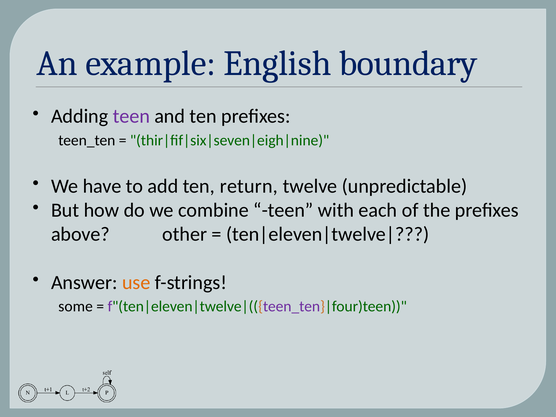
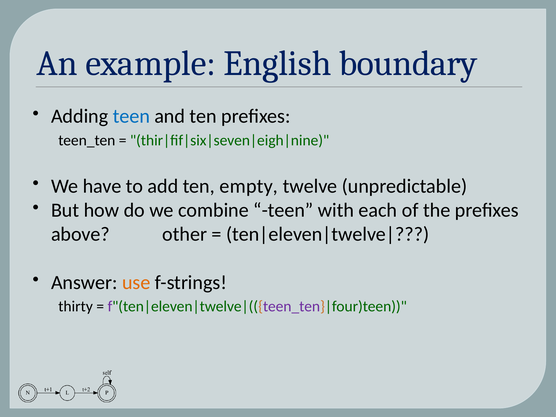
teen colour: purple -> blue (131, 116)
return: return -> empty (249, 186)
some: some -> thirty (76, 306)
